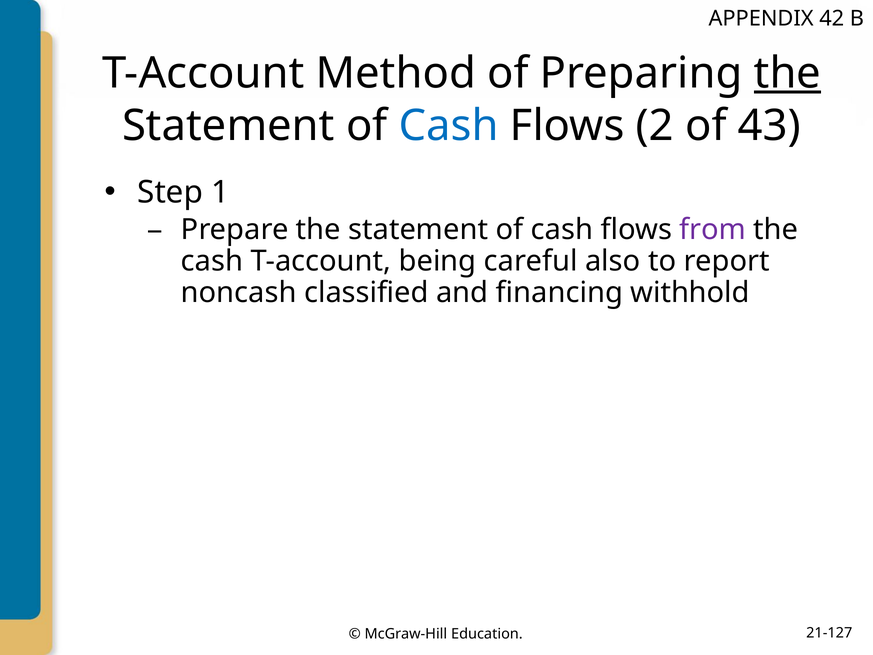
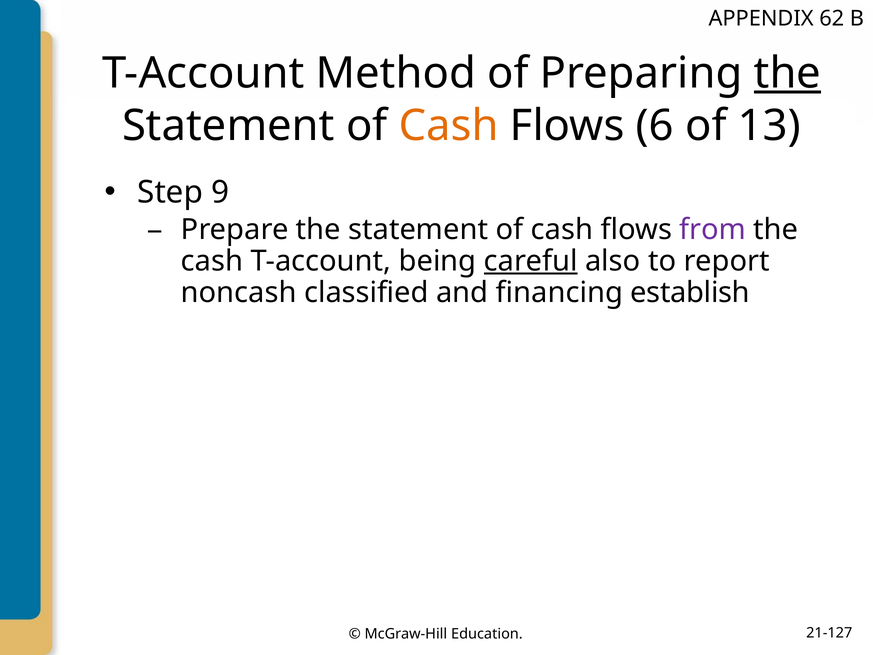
42: 42 -> 62 (832, 19)
Cash colour: blue -> orange (449, 126)
2: 2 -> 6 (655, 126)
43: 43 -> 13 (769, 126)
1: 1 -> 9 (220, 192)
careful underline: none -> present (531, 261)
withhold: withhold -> establish (690, 292)
